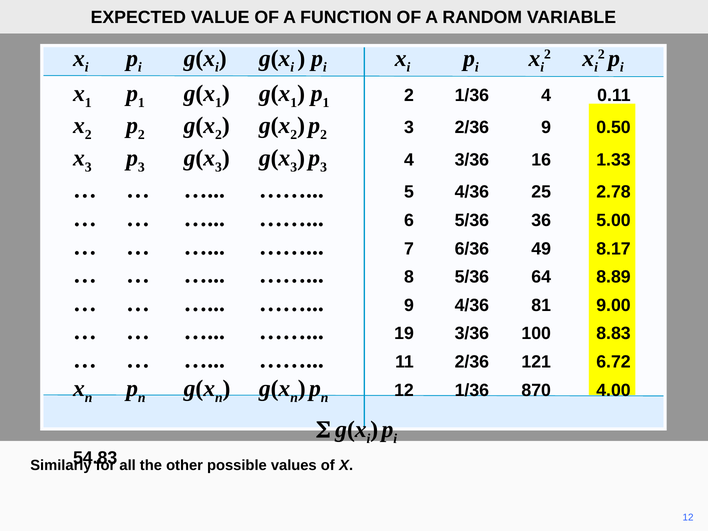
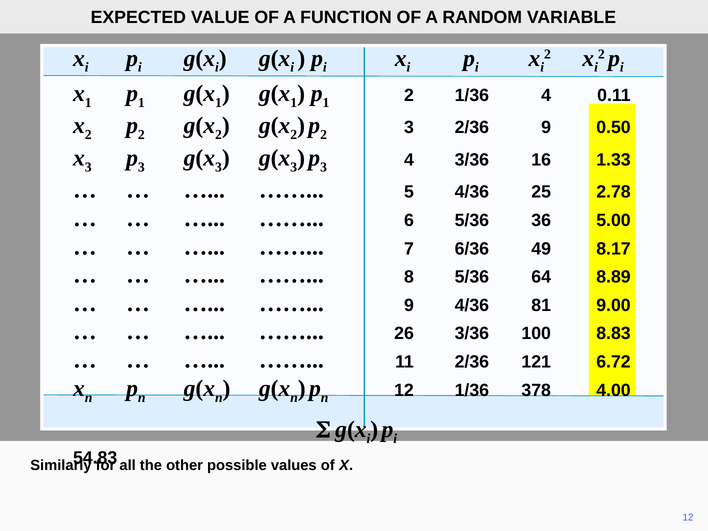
19: 19 -> 26 (404, 334)
870: 870 -> 378 (536, 390)
